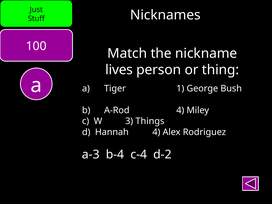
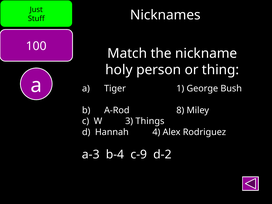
lives: lives -> holy (119, 70)
A-Rod 4: 4 -> 8 (180, 110)
c-4: c-4 -> c-9 (139, 155)
